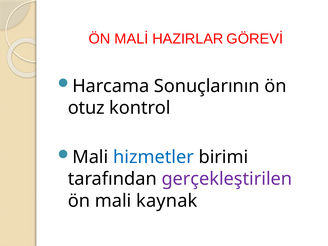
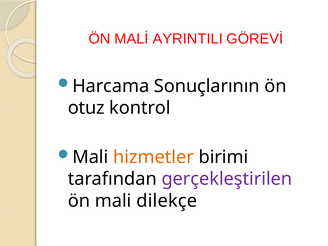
HAZIRLAR: HAZIRLAR -> AYRINTILI (188, 39)
hizmetler colour: blue -> orange (153, 157)
kaynak: kaynak -> dilekçe (167, 201)
